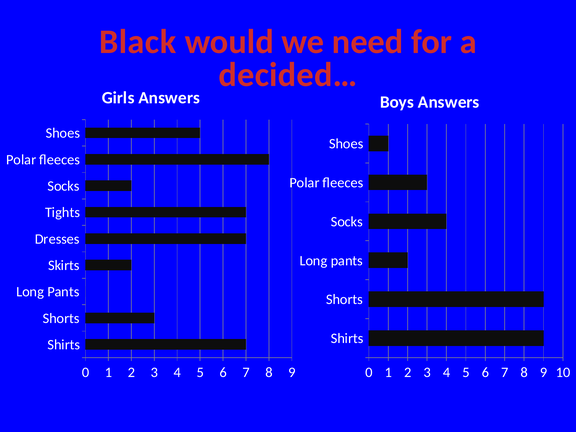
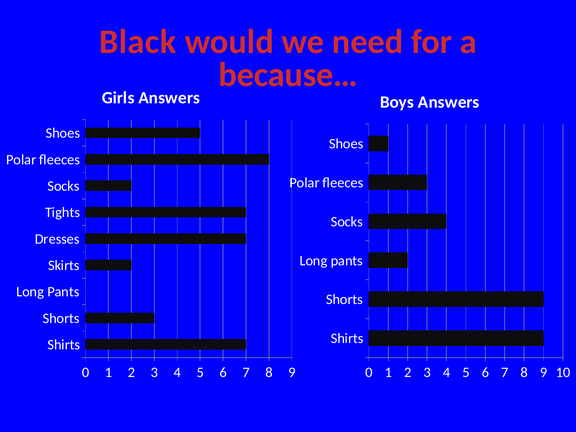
decided…: decided… -> because… (288, 75)
